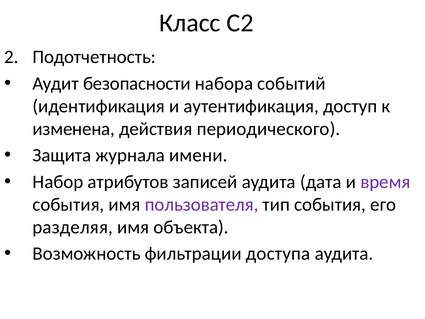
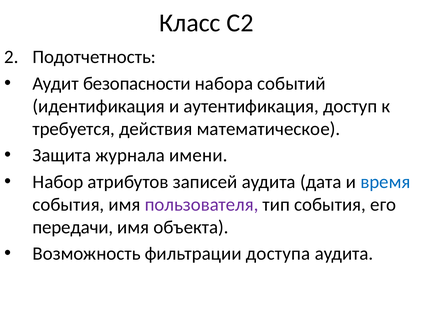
изменена: изменена -> требуется (74, 129)
периодического: периодического -> математическое (269, 129)
время colour: purple -> blue (385, 182)
разделяя: разделяя -> передачи (73, 227)
